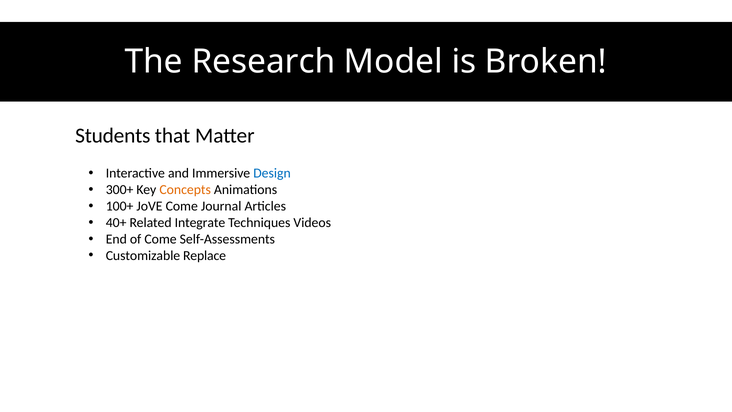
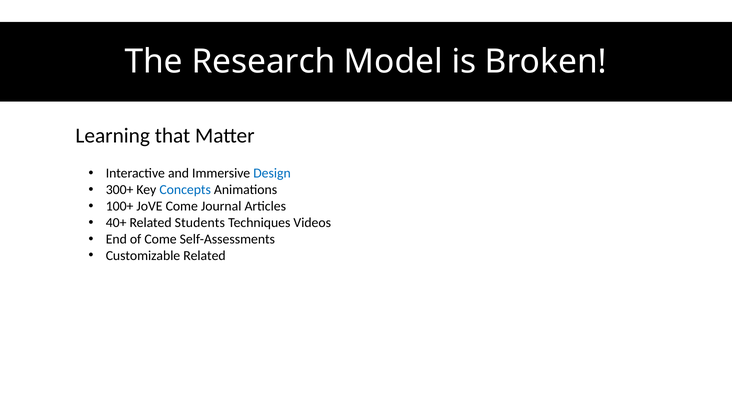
Students: Students -> Learning (113, 136)
Concepts colour: orange -> blue (185, 190)
Integrate: Integrate -> Students (200, 223)
Customizable Replace: Replace -> Related (204, 256)
